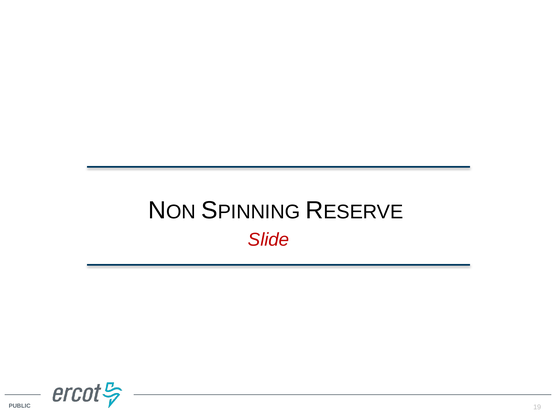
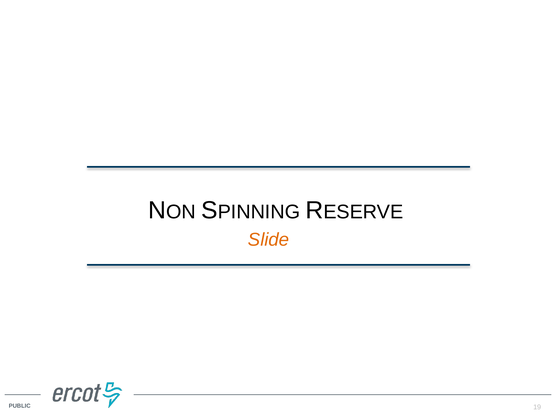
Slide colour: red -> orange (269, 239)
